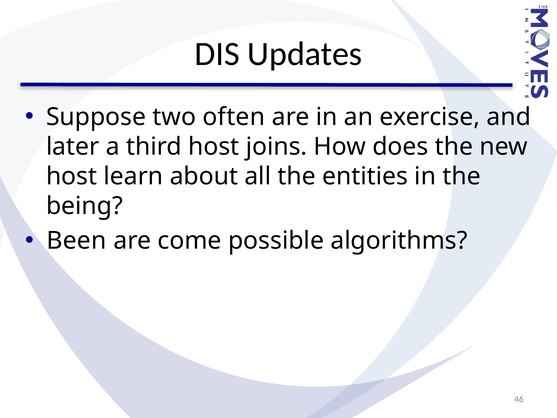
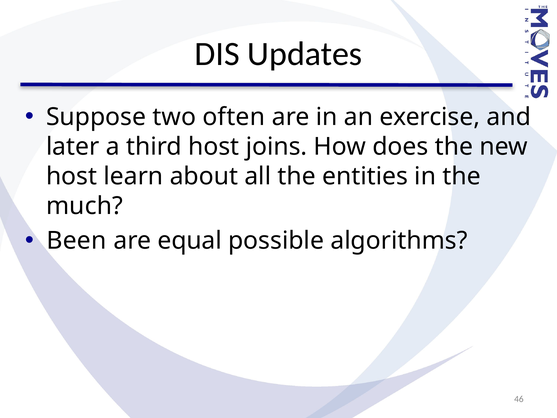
being: being -> much (84, 206)
come: come -> equal (190, 241)
